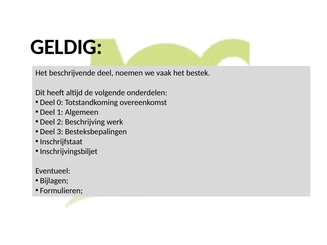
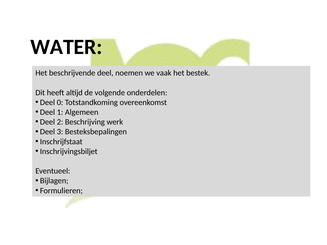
GELDIG: GELDIG -> WATER (66, 47)
